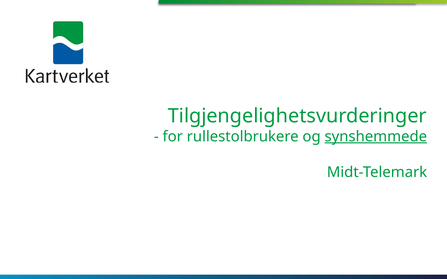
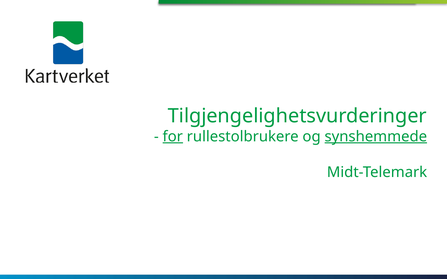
for underline: none -> present (173, 137)
